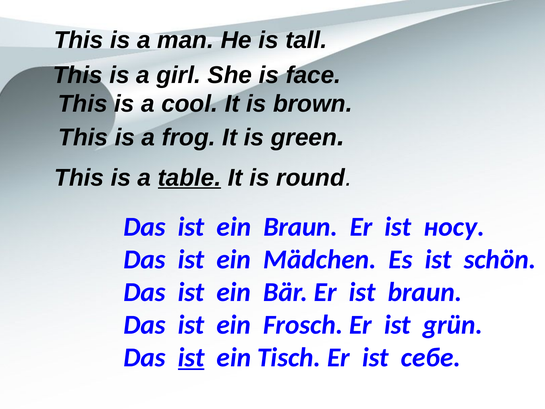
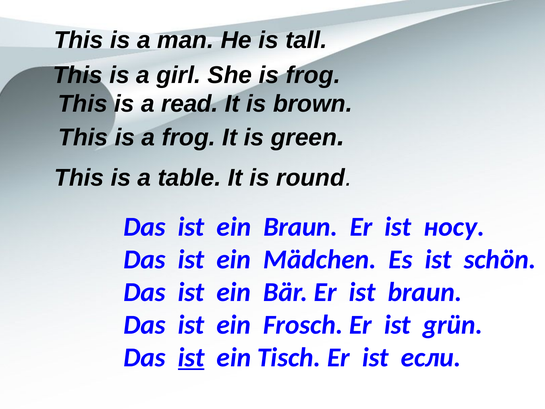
is face: face -> frog (313, 75)
cool: cool -> read (190, 104)
table underline: present -> none (189, 178)
себе: себе -> если (431, 357)
